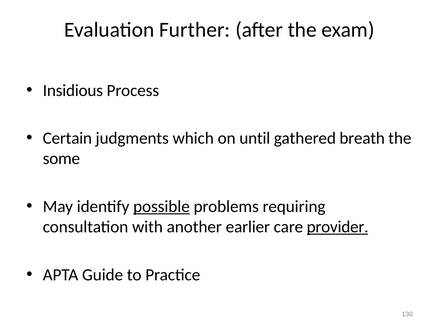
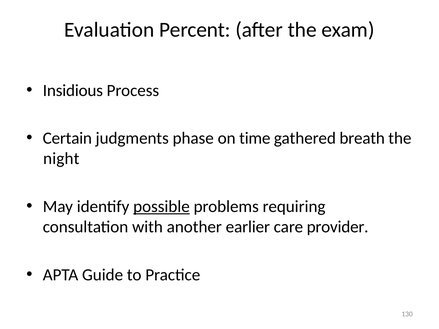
Further: Further -> Percent (195, 30)
which: which -> phase (193, 138)
until: until -> time (255, 138)
some: some -> night (61, 159)
provider underline: present -> none (338, 227)
